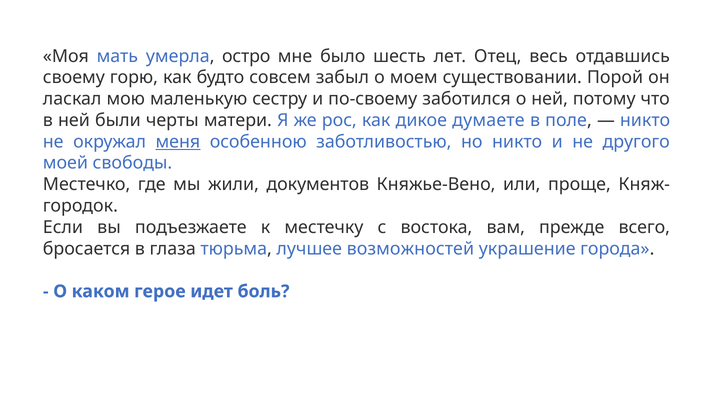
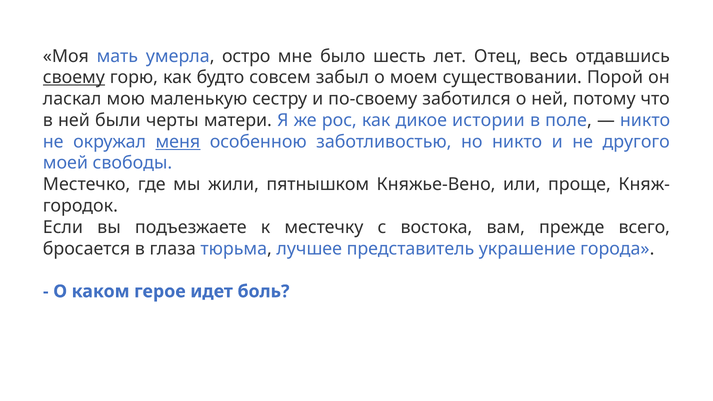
своему underline: none -> present (74, 78)
думаете: думаете -> истории (488, 120)
документов: документов -> пятнышком (318, 184)
возможностей: возможностей -> представитель (410, 249)
